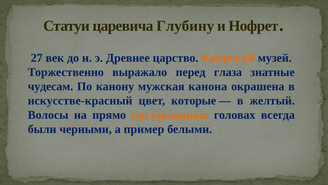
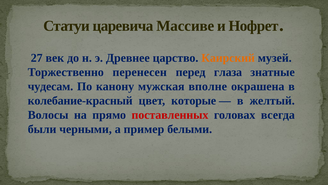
Глубину: Глубину -> Массиве (185, 26)
выражало: выражало -> перенесен (140, 72)
канона: канона -> вполне (208, 86)
искусстве-красный: искусстве-красный -> колебание-красный (80, 100)
поставленных colour: orange -> red (170, 115)
